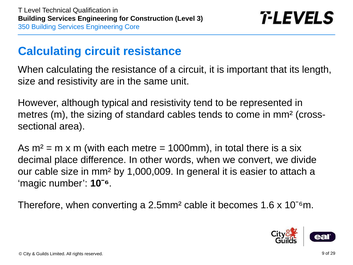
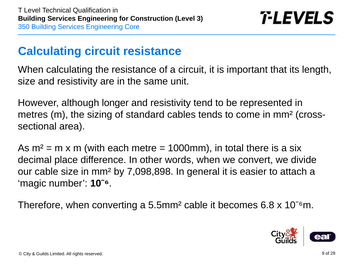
typical: typical -> longer (115, 103)
1,000,009: 1,000,009 -> 7,098,898 (150, 171)
2.5mm²: 2.5mm² -> 5.5mm² (165, 205)
1.6: 1.6 -> 6.8 (267, 205)
